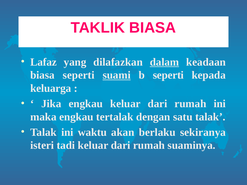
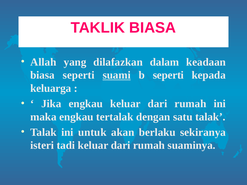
Lafaz: Lafaz -> Allah (43, 62)
dalam underline: present -> none (164, 62)
waktu: waktu -> untuk (92, 132)
